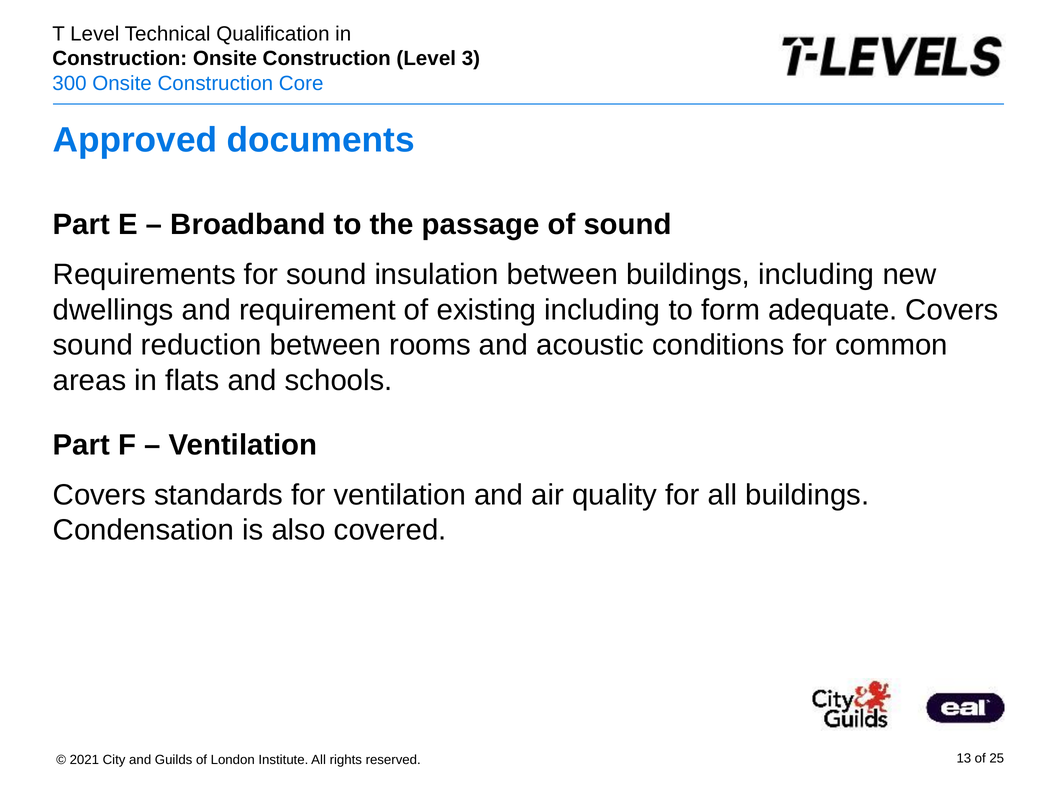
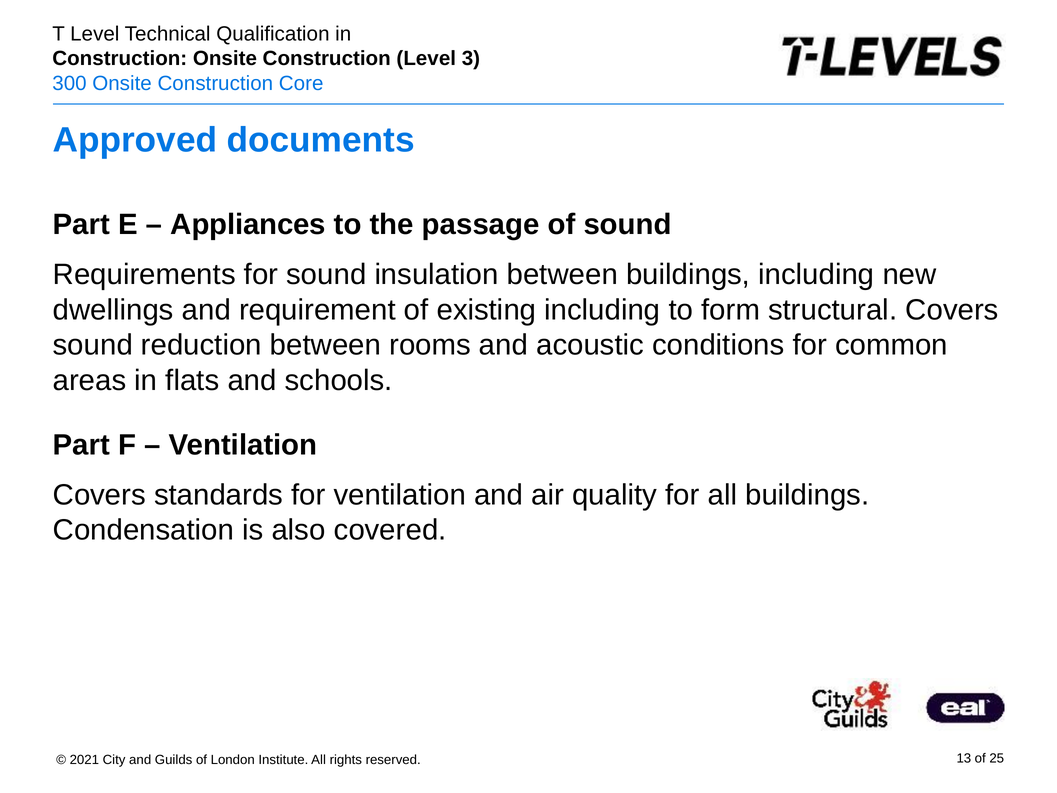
Broadband: Broadband -> Appliances (248, 225)
adequate: adequate -> structural (833, 310)
